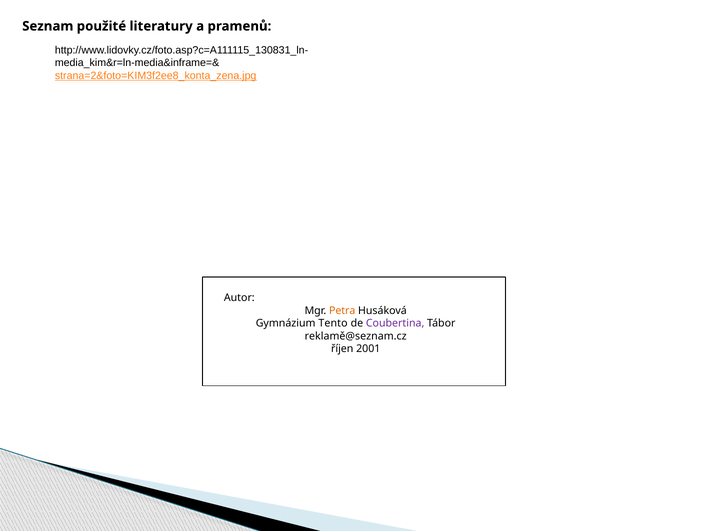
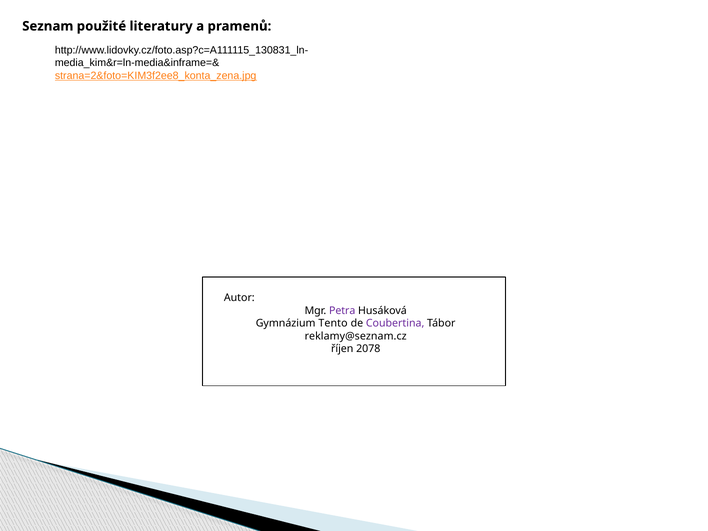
Petra colour: orange -> purple (342, 311)
reklamě@seznam.cz: reklamě@seznam.cz -> reklamy@seznam.cz (356, 336)
2001: 2001 -> 2078 (368, 349)
